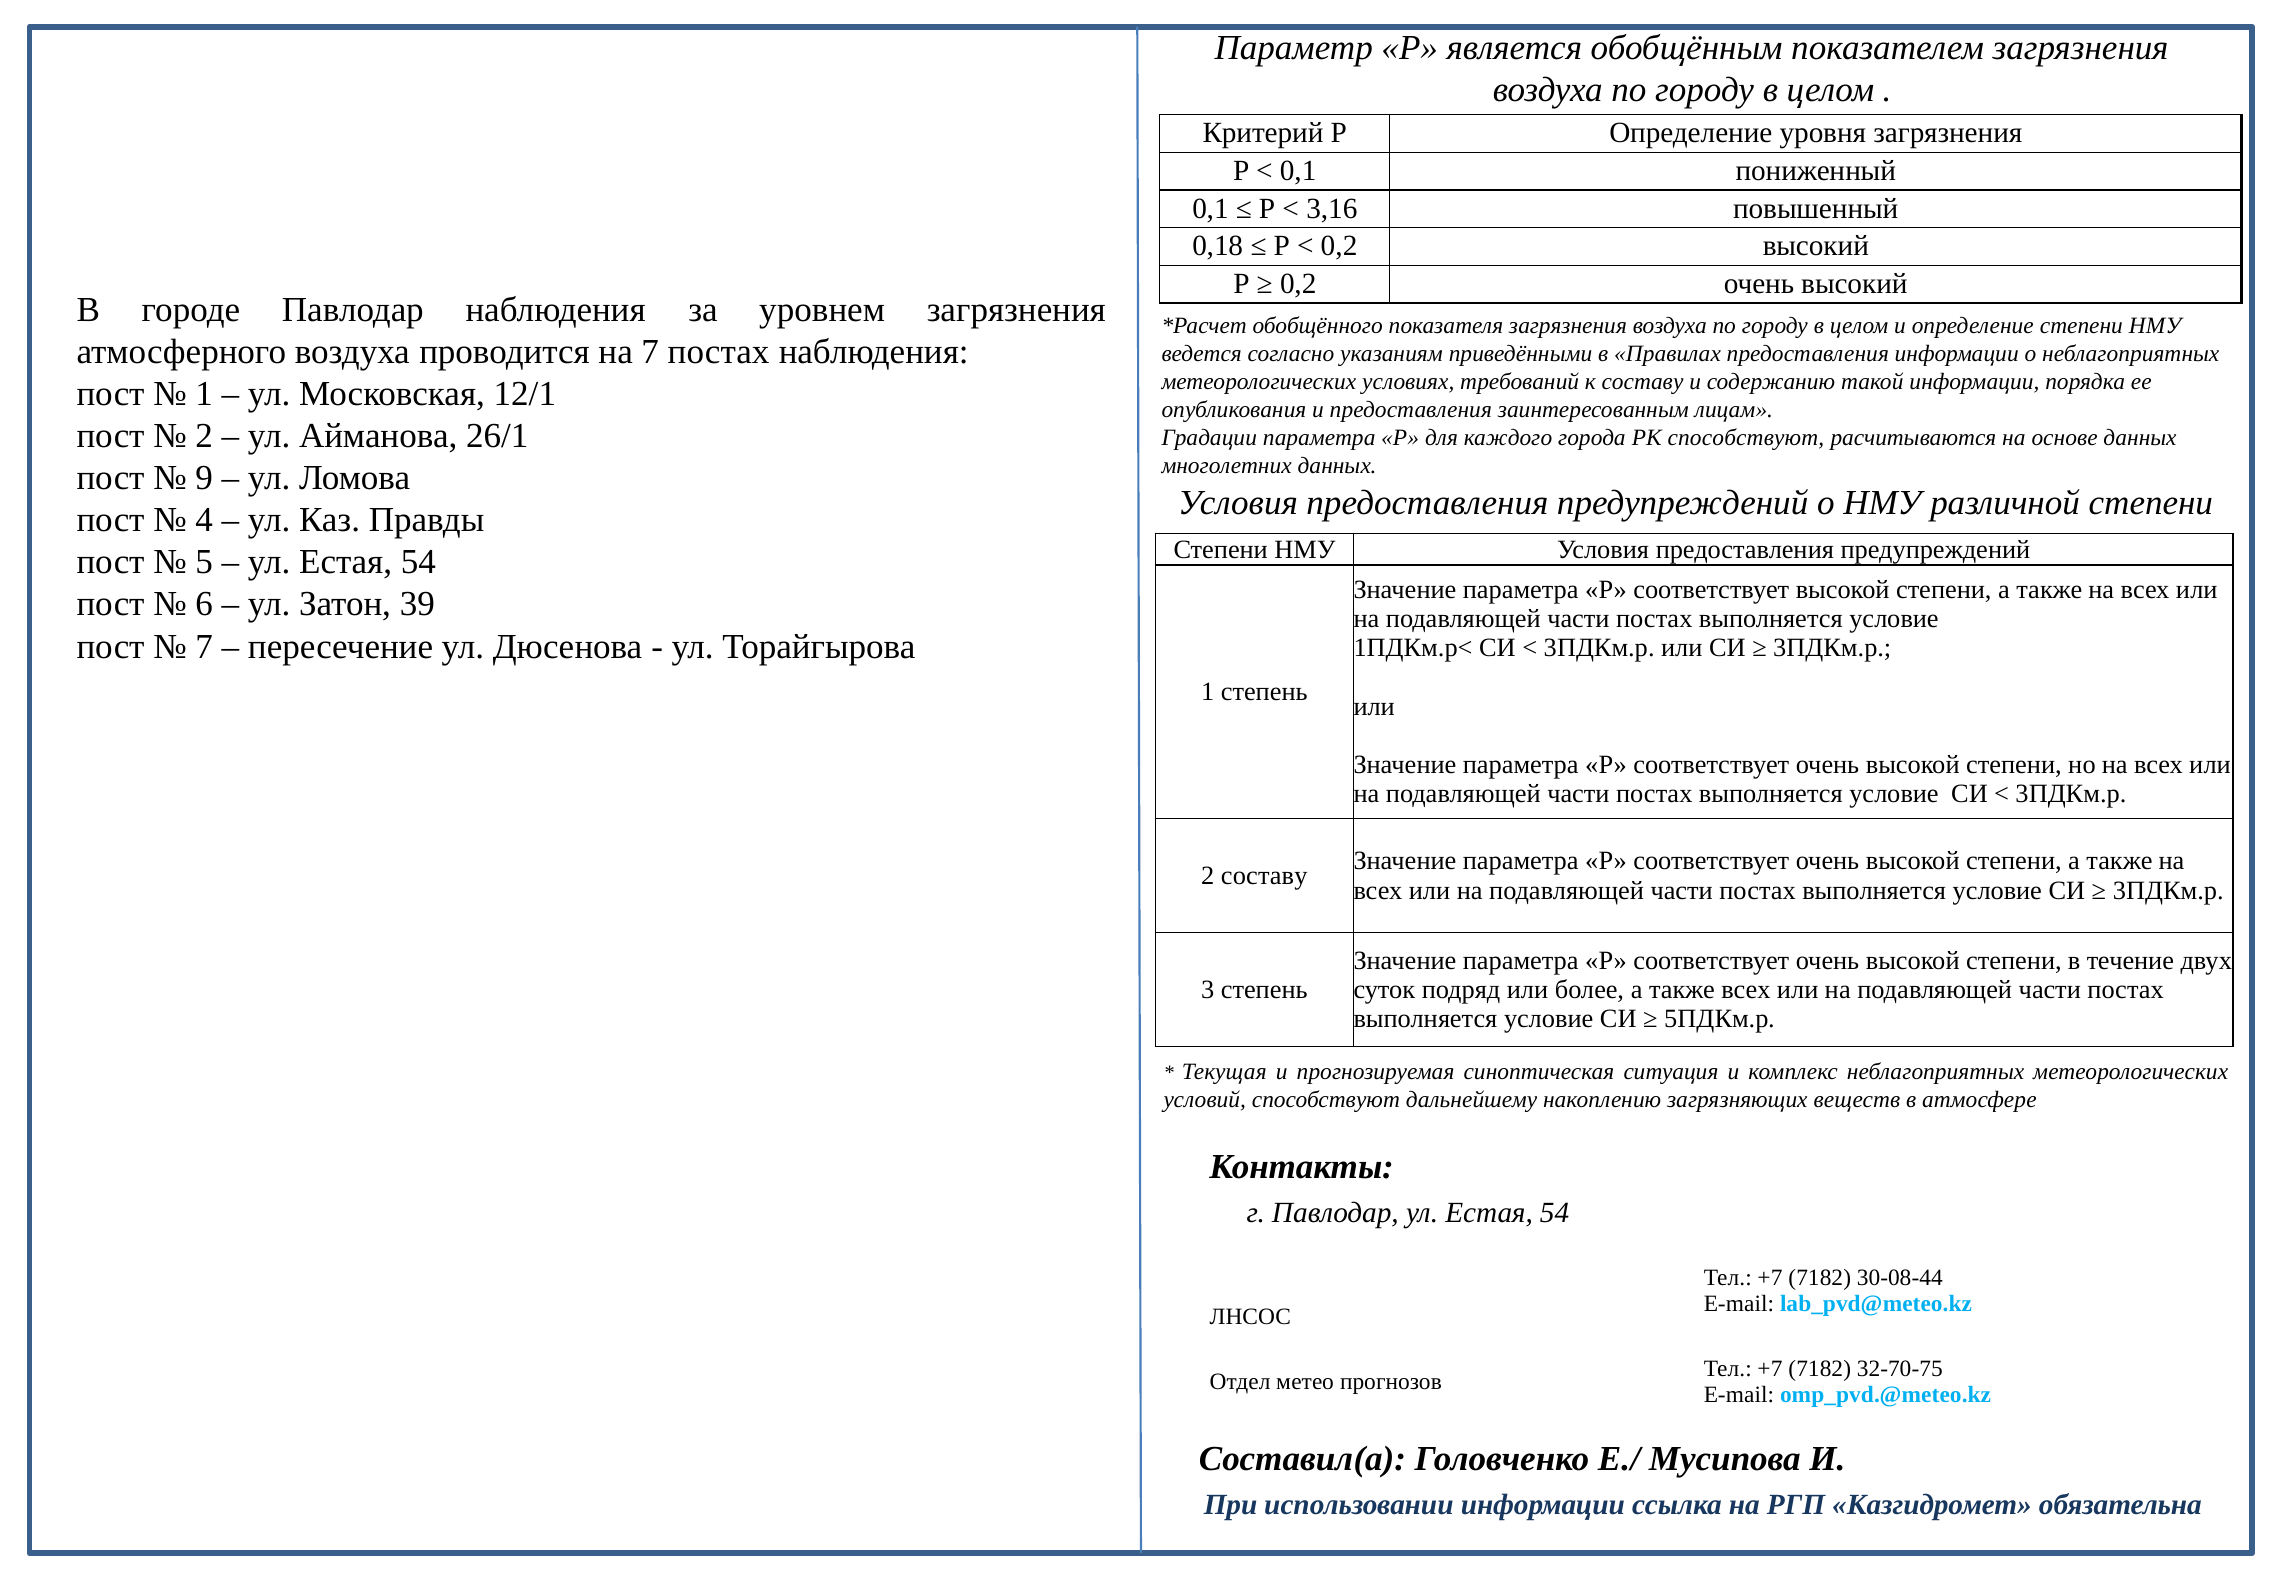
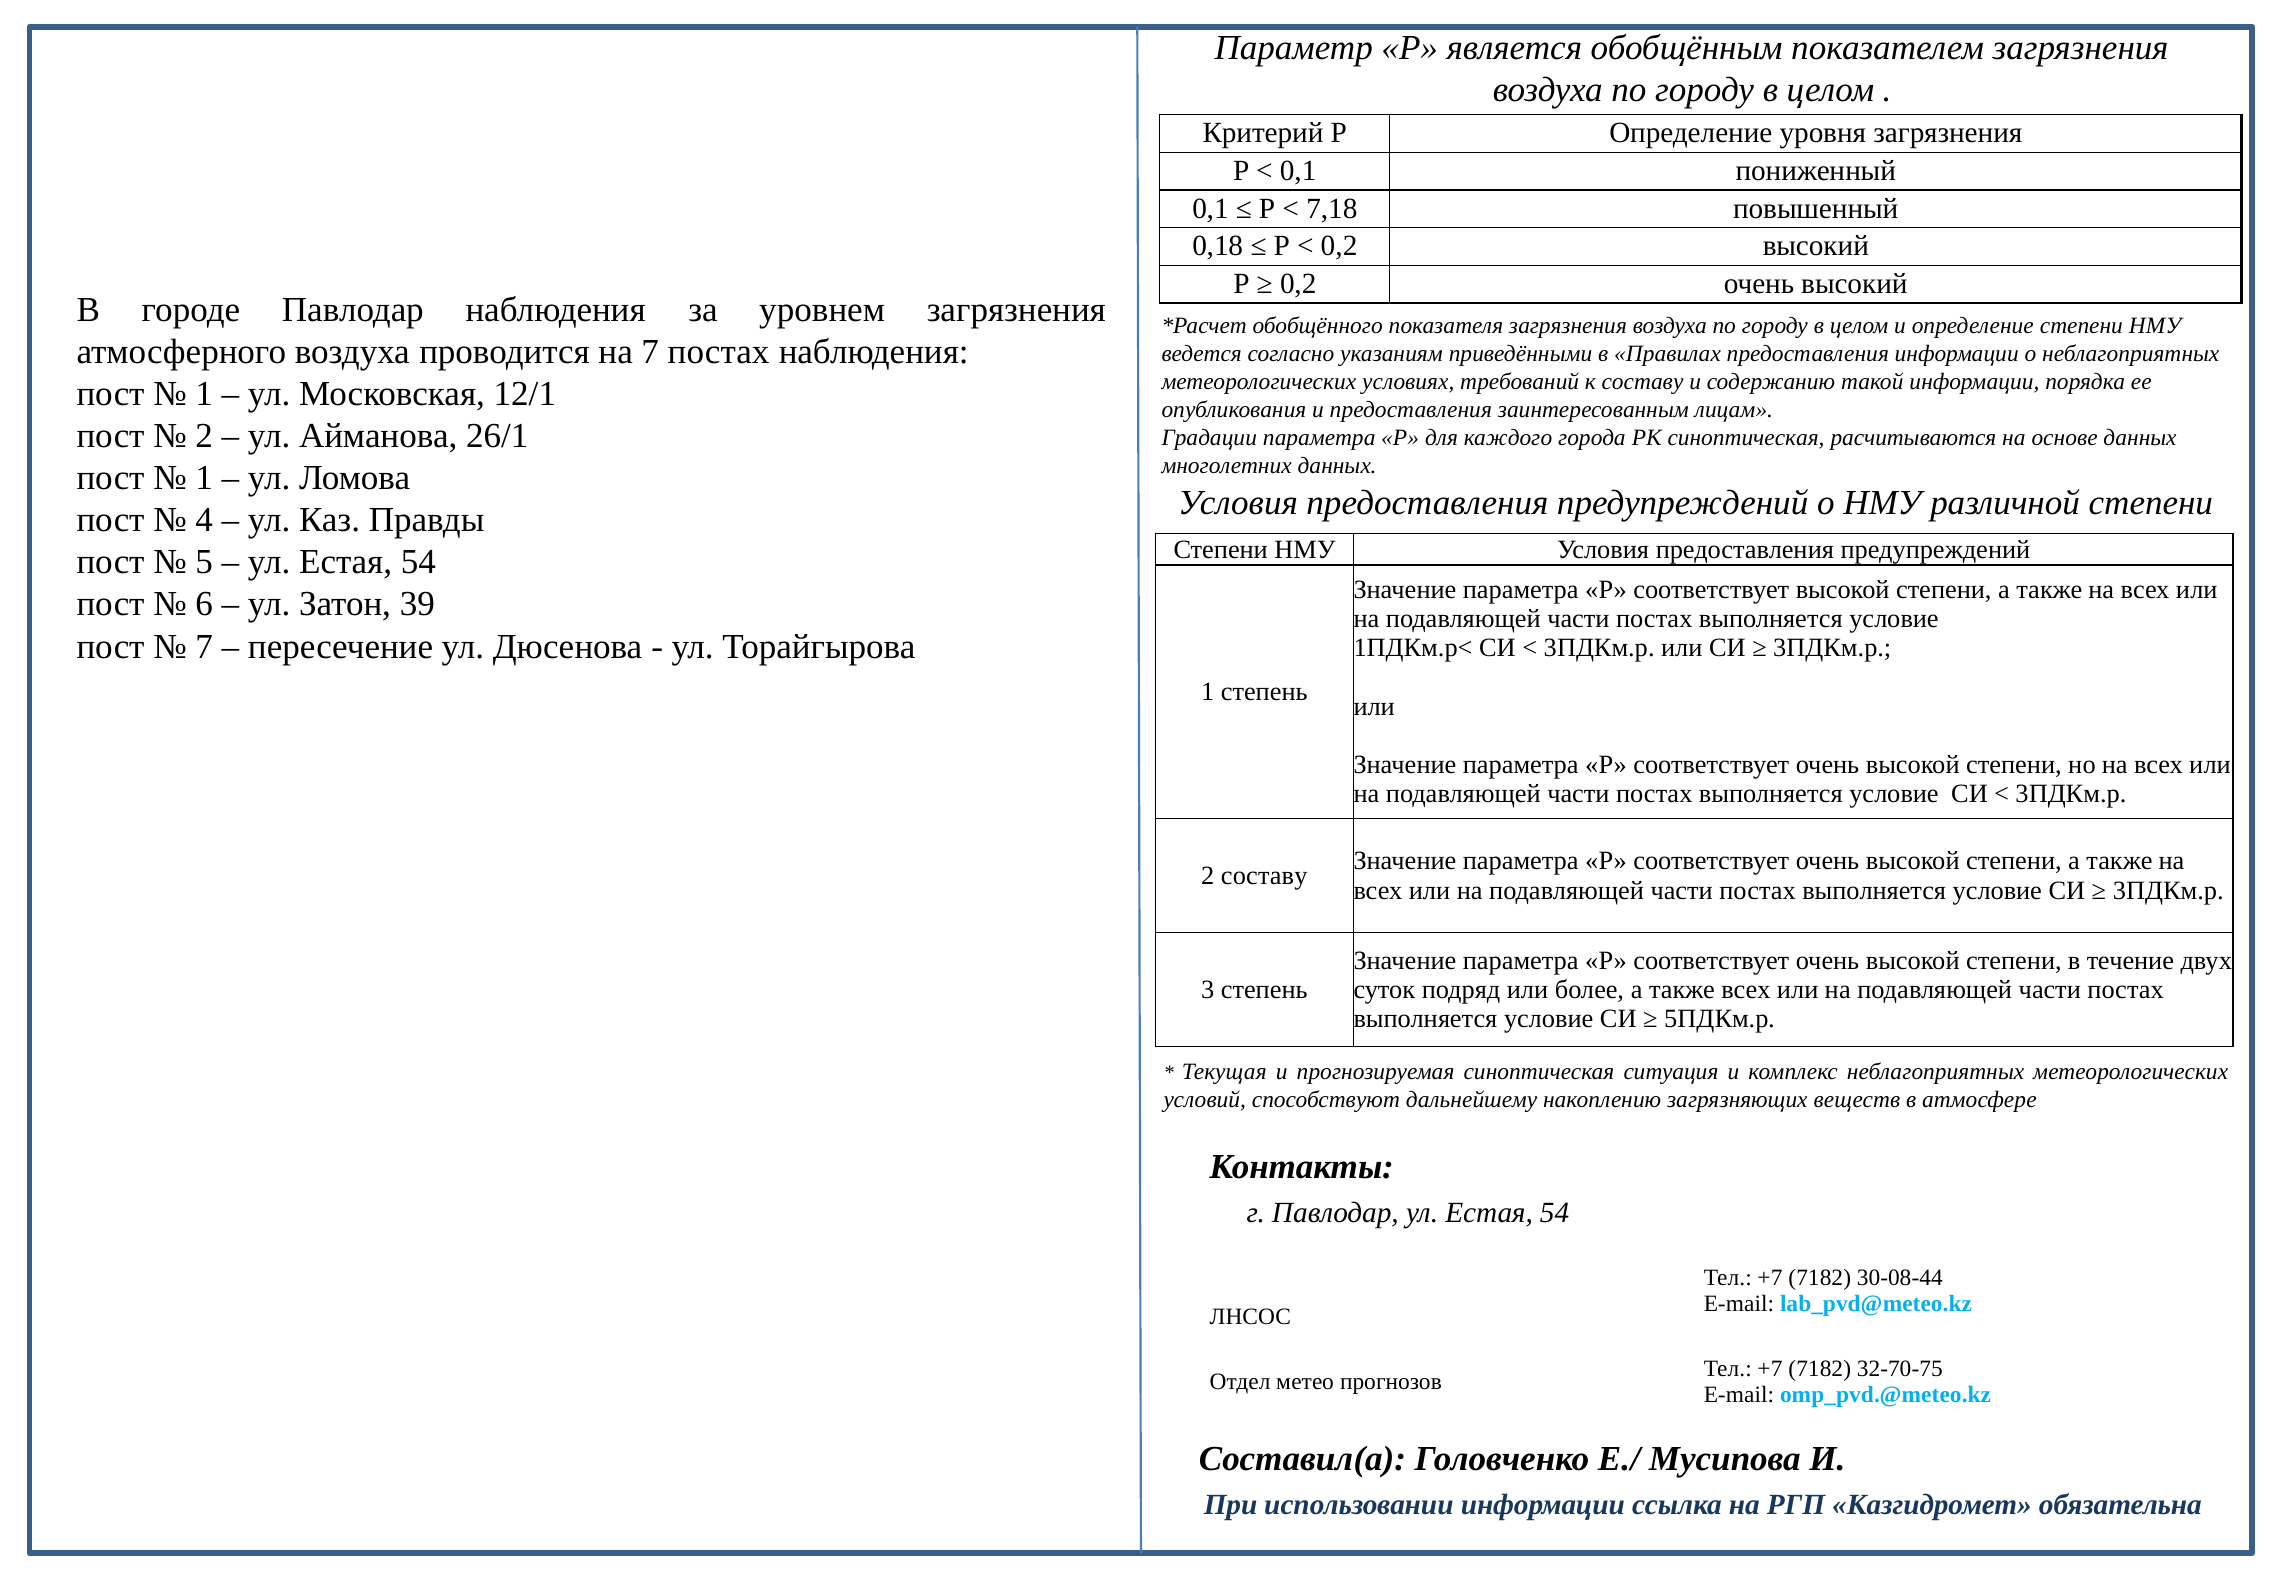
3,16: 3,16 -> 7,18 (1332, 208)
РК способствуют: способствуют -> синоптическая (1746, 438)
9: 9 -> 1 (204, 478)
